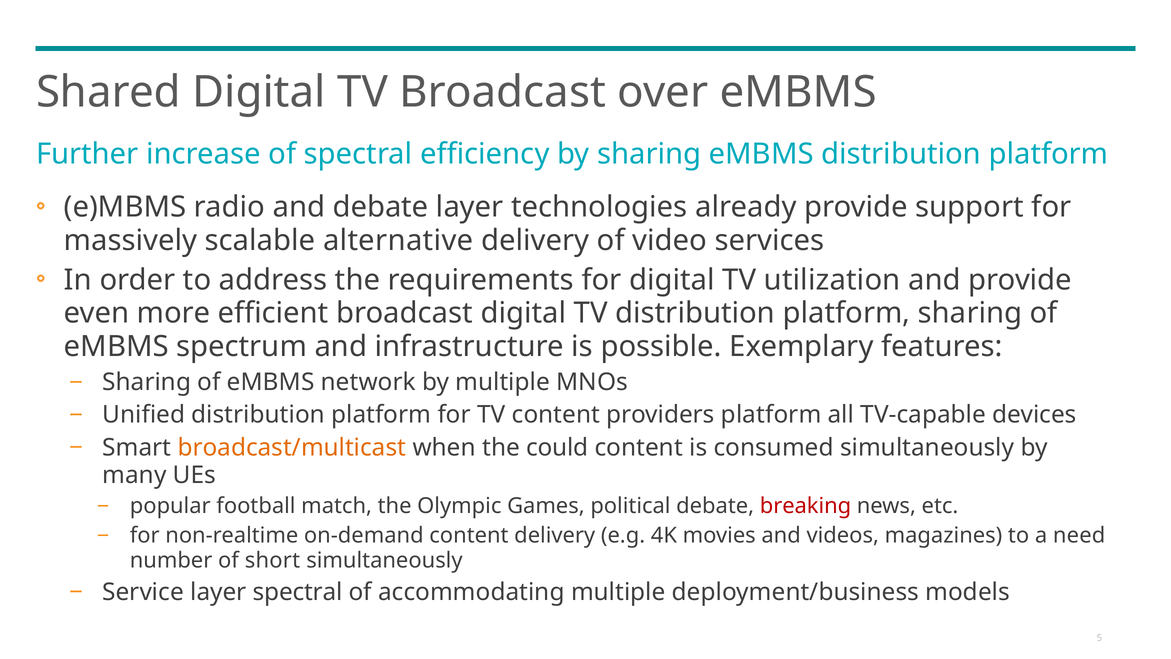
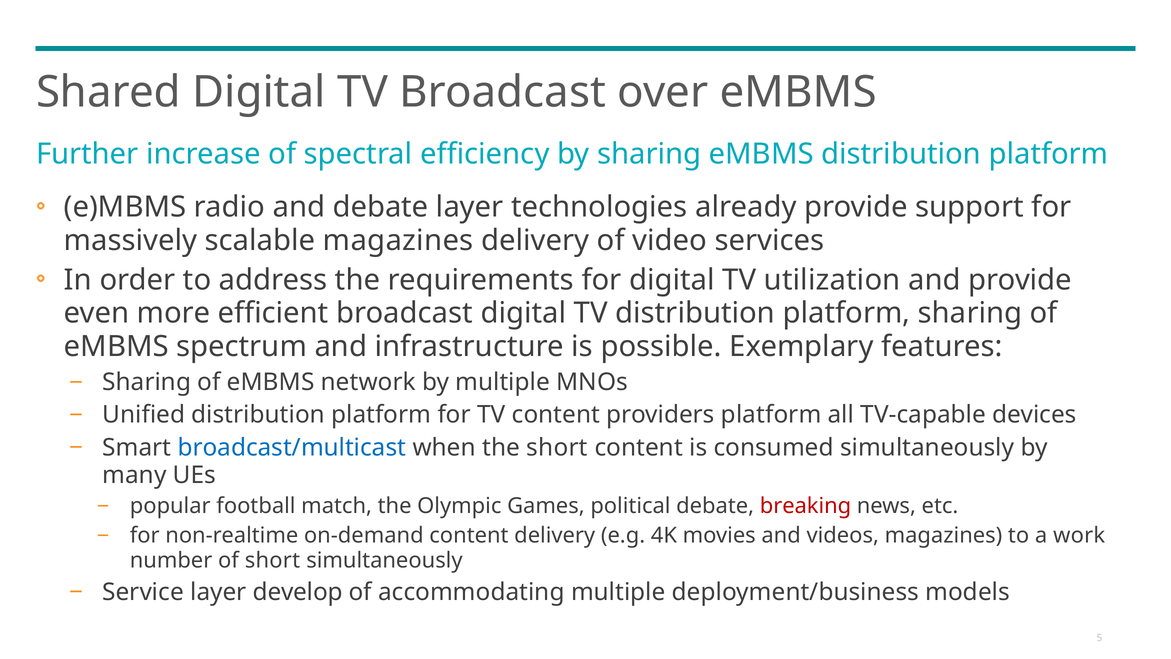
scalable alternative: alternative -> magazines (398, 241)
broadcast/multicast colour: orange -> blue (292, 447)
the could: could -> short (557, 447)
need: need -> work (1079, 535)
layer spectral: spectral -> develop (298, 592)
